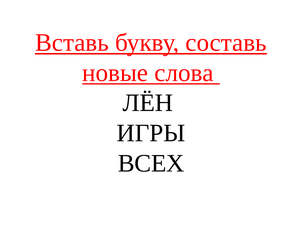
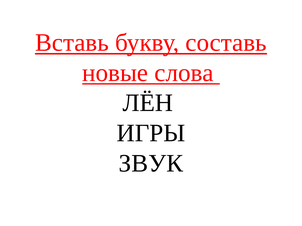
ВСЕХ: ВСЕХ -> ЗВУК (151, 164)
